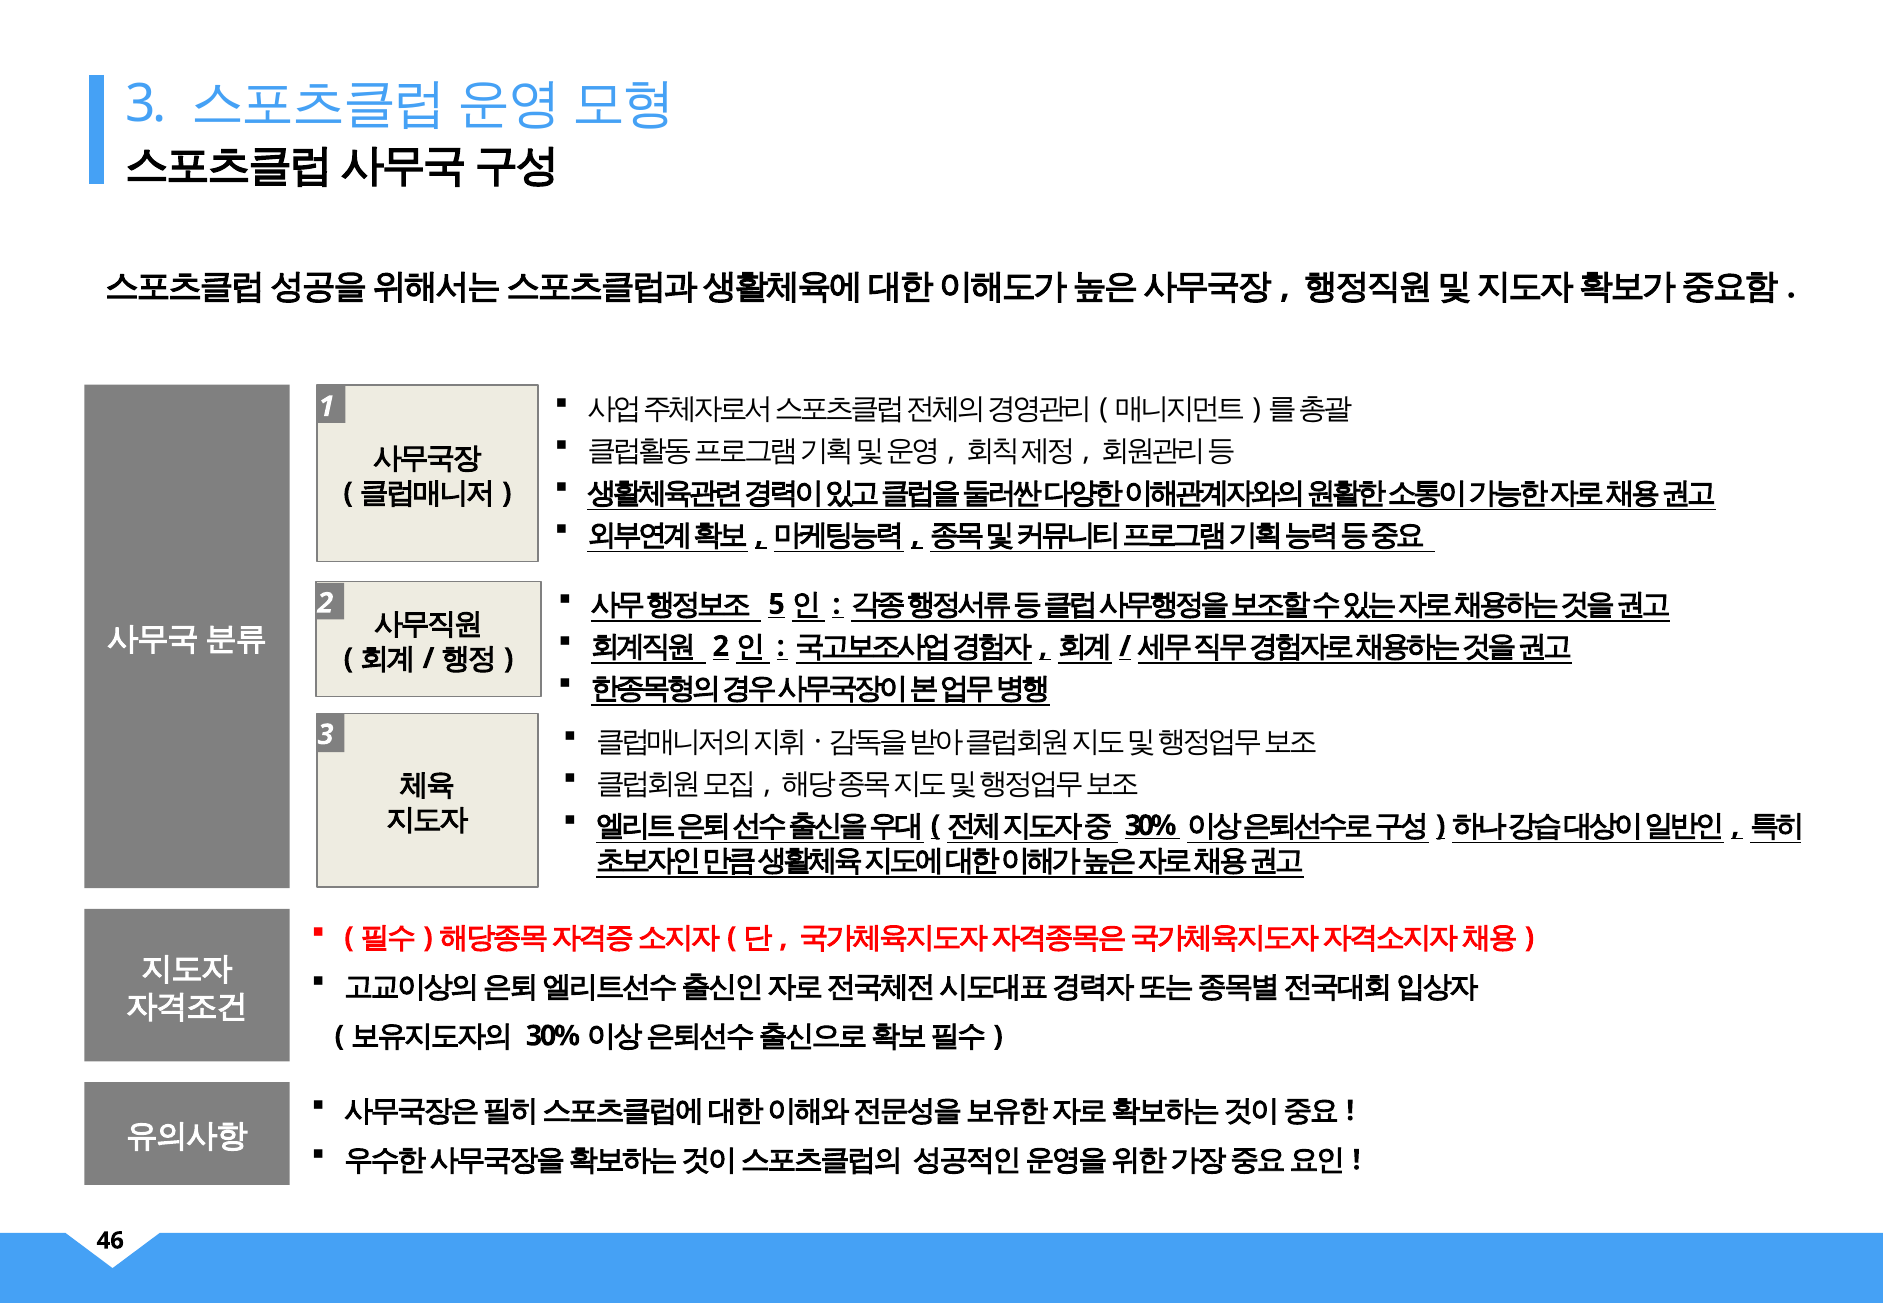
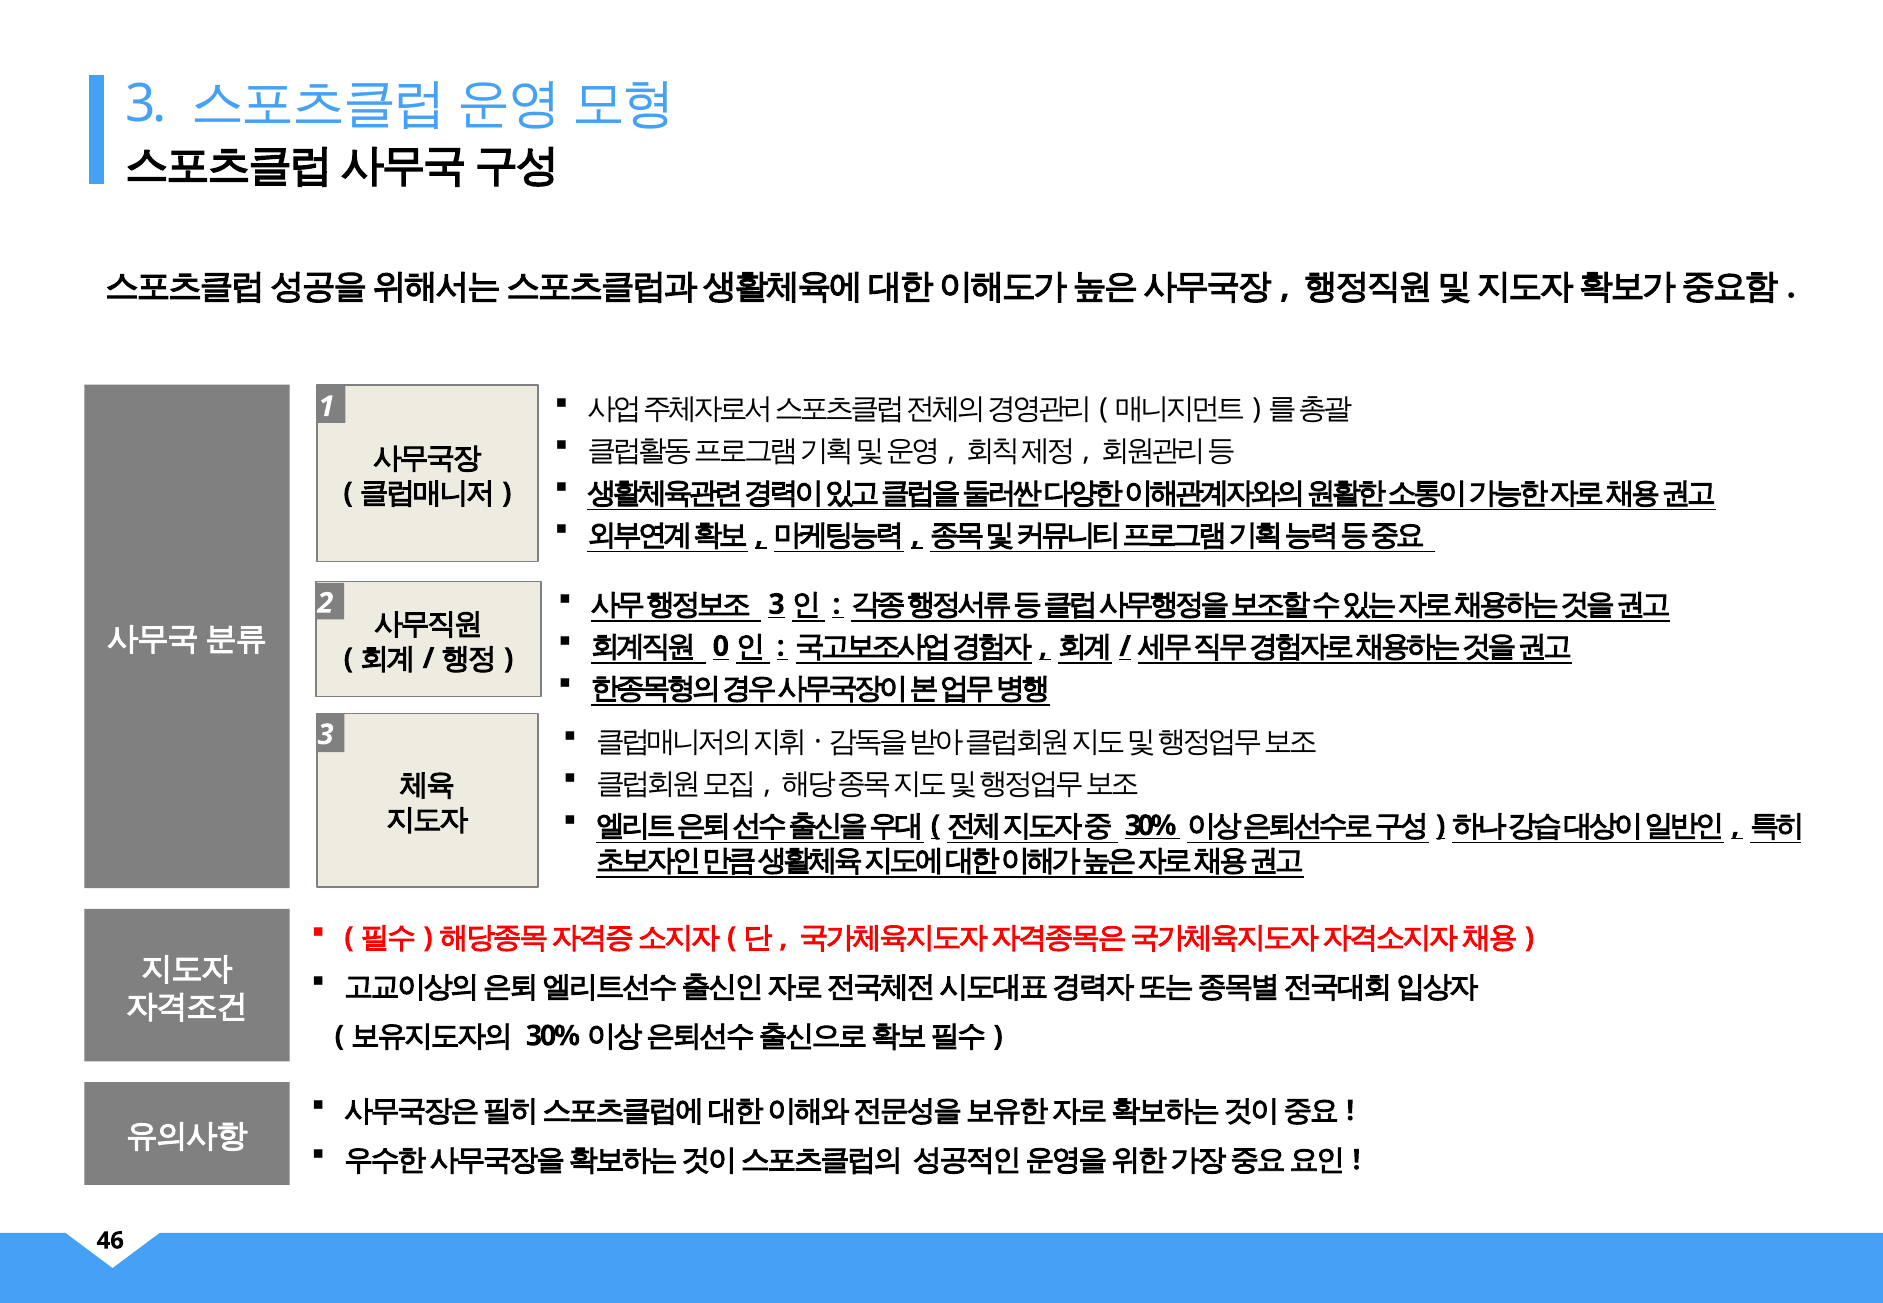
5: 5 -> 3 (777, 605)
2: 2 -> 0 (721, 647)
